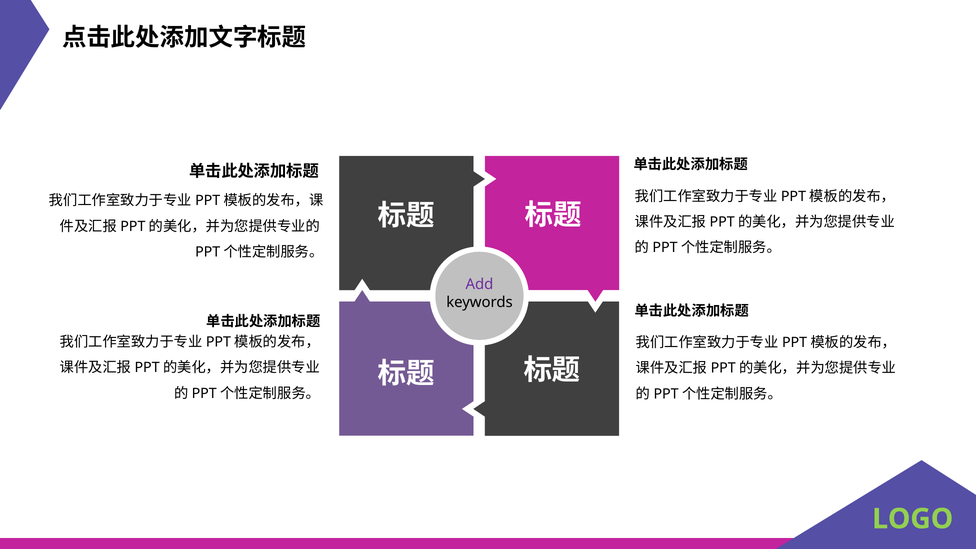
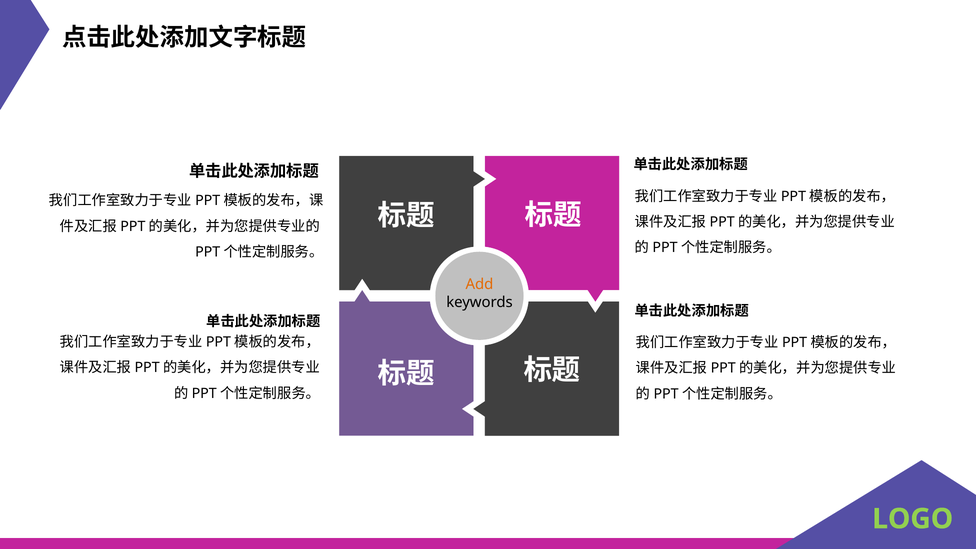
Add colour: purple -> orange (479, 284)
